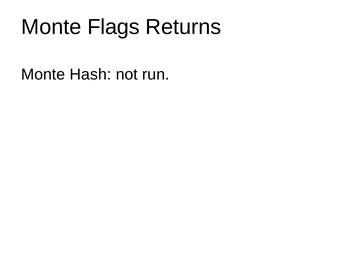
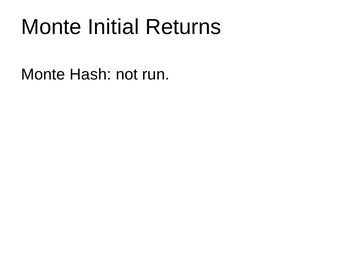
Flags: Flags -> Initial (113, 27)
